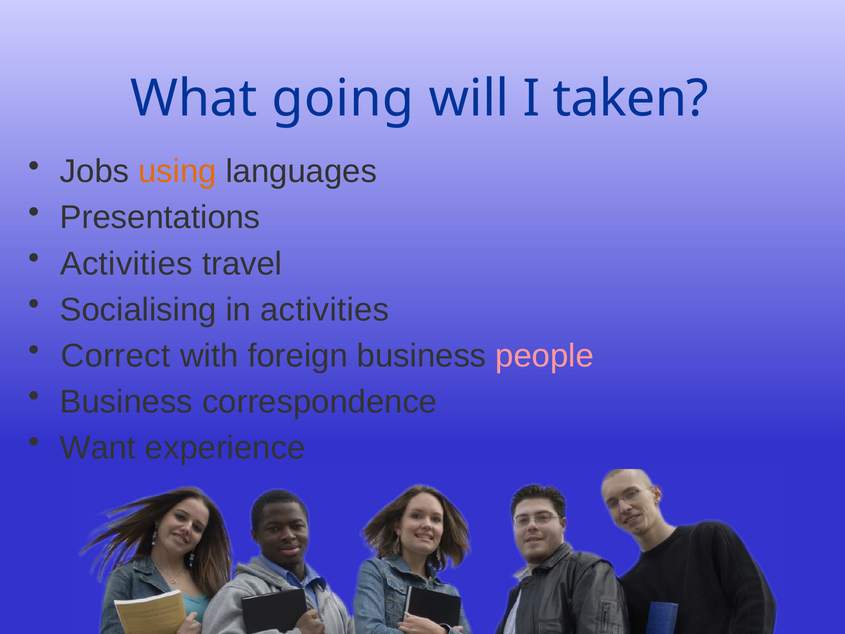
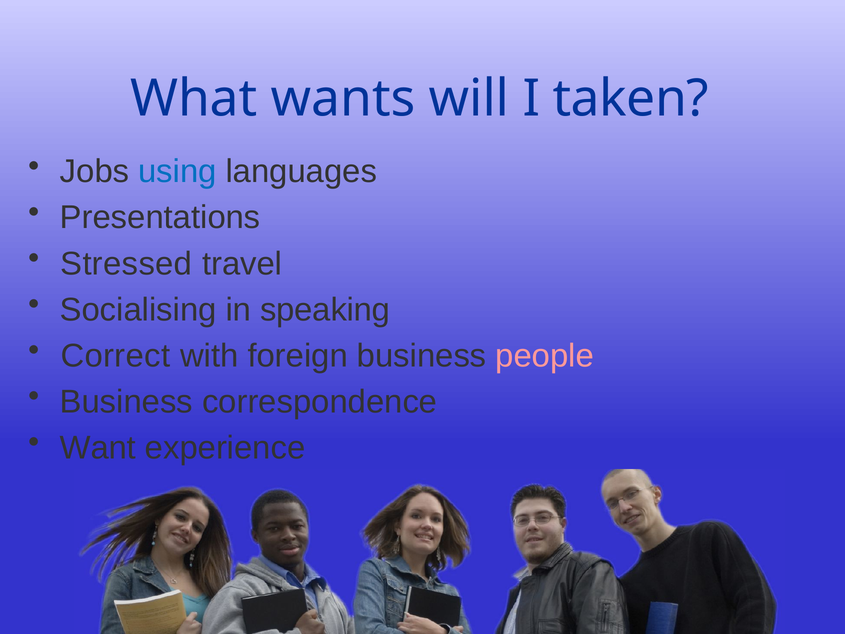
going: going -> wants (343, 99)
using colour: orange -> blue (177, 171)
Activities: Activities -> Stressed (126, 264)
in activities: activities -> speaking (325, 310)
